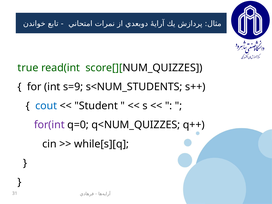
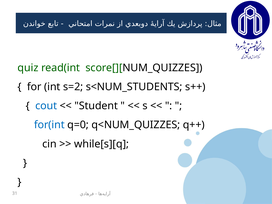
true: true -> quiz (28, 68)
s=9: s=9 -> s=2 (73, 87)
for(int colour: purple -> blue (49, 125)
